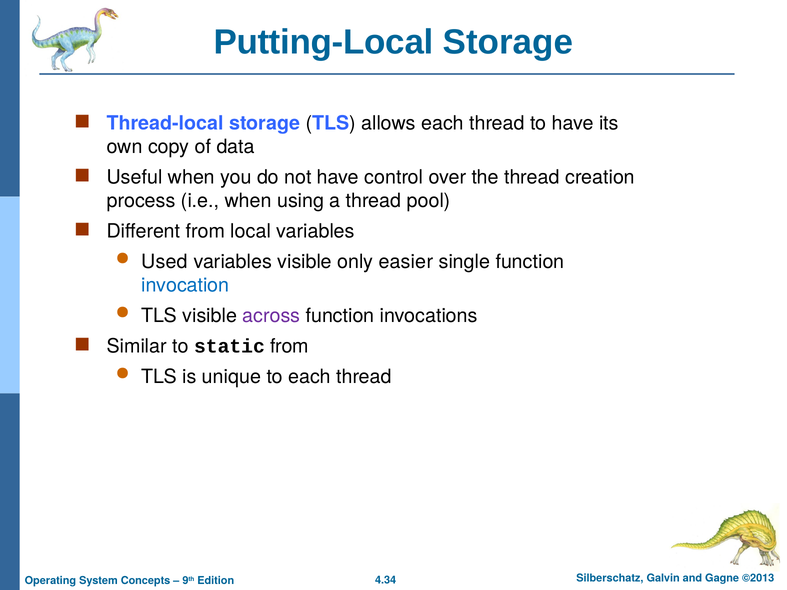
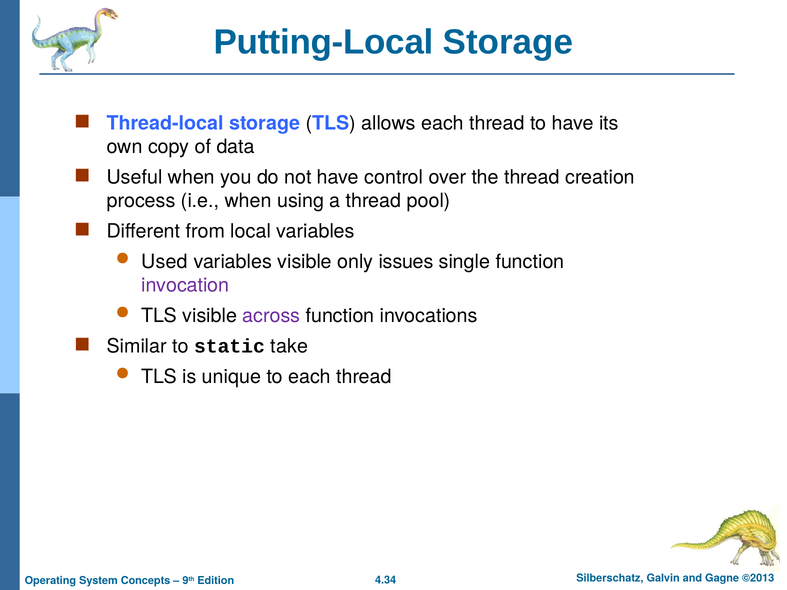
easier: easier -> issues (406, 262)
invocation colour: blue -> purple (185, 286)
static from: from -> take (289, 347)
